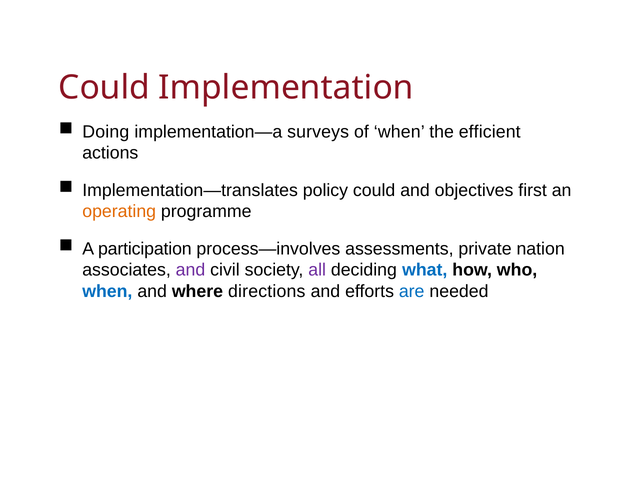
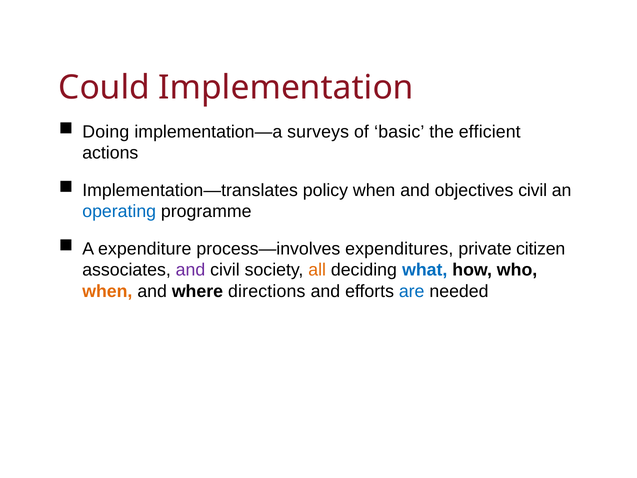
of when: when -> basic (399, 132)
policy could: could -> when (374, 190)
objectives first: first -> civil (533, 190)
operating colour: orange -> blue (119, 211)
participation: participation -> expenditure (145, 249)
assessments: assessments -> expenditures (399, 249)
nation: nation -> citizen (541, 249)
all colour: purple -> orange (317, 270)
when colour: blue -> orange (107, 291)
